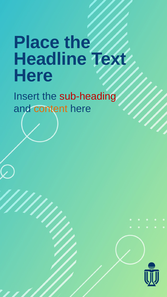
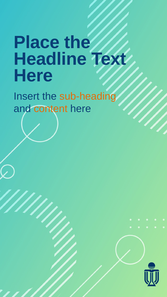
sub-heading colour: red -> orange (88, 96)
